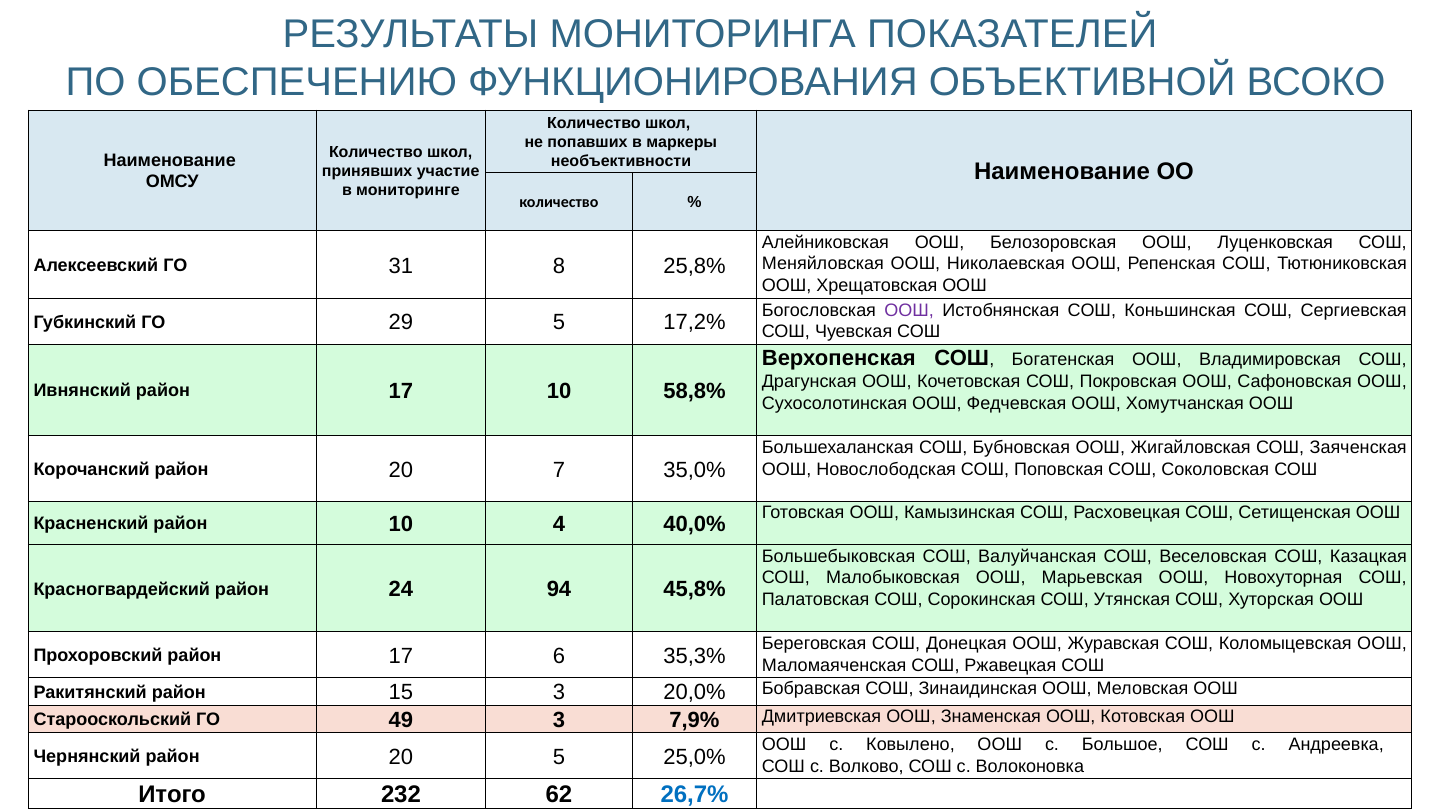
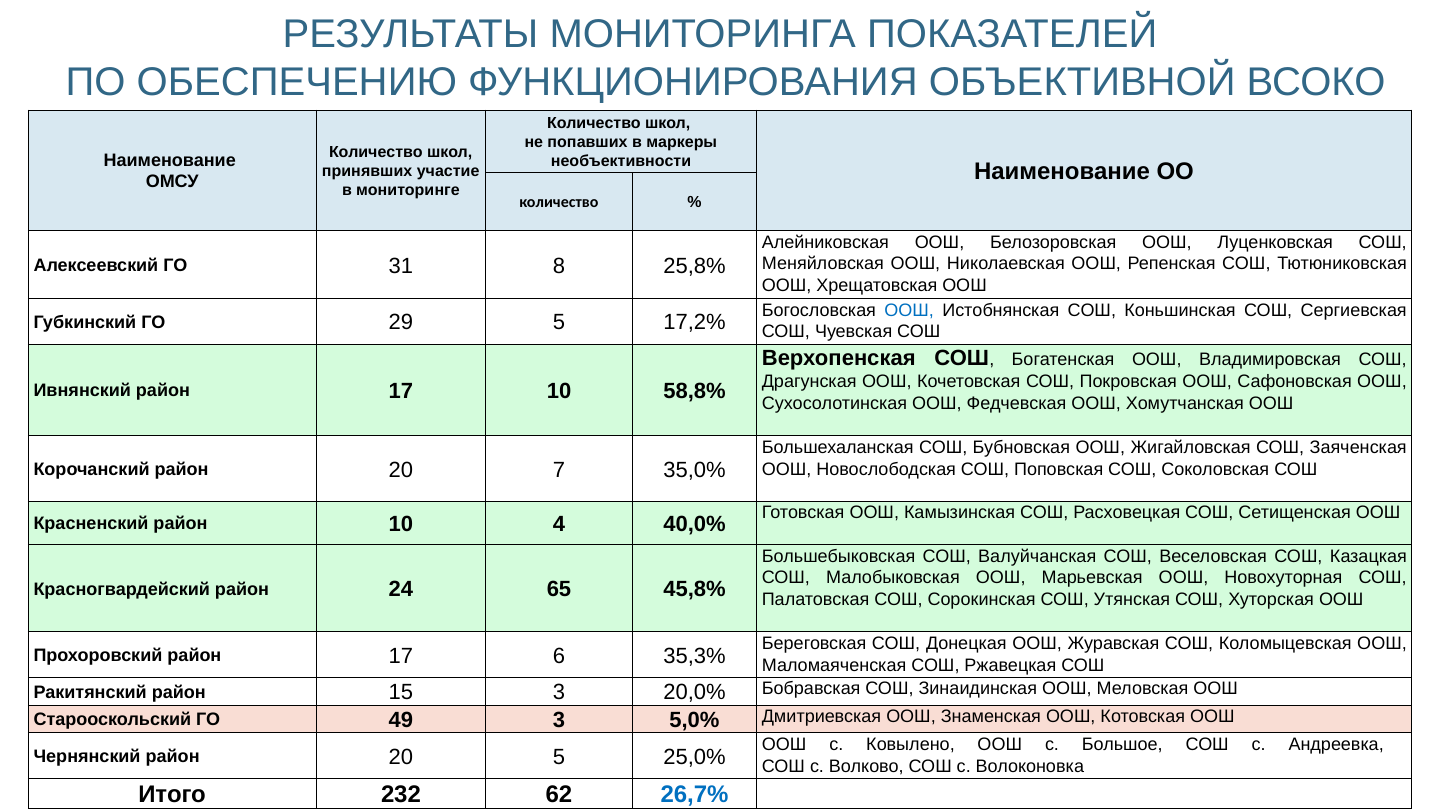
ООШ colour: purple -> blue (909, 310)
94: 94 -> 65 (559, 590)
7,9%: 7,9% -> 5,0% (694, 720)
